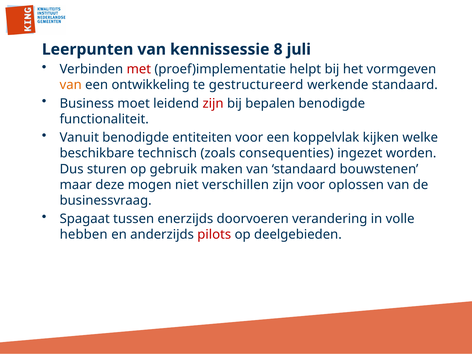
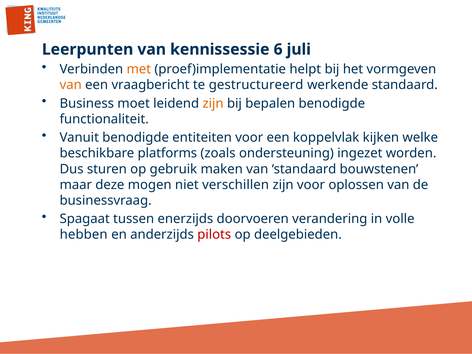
8: 8 -> 6 (278, 49)
met colour: red -> orange (139, 69)
ontwikkeling: ontwikkeling -> vraagbericht (151, 85)
zijn colour: red -> orange (213, 103)
technisch: technisch -> platforms (167, 153)
consequenties: consequenties -> ondersteuning (286, 153)
